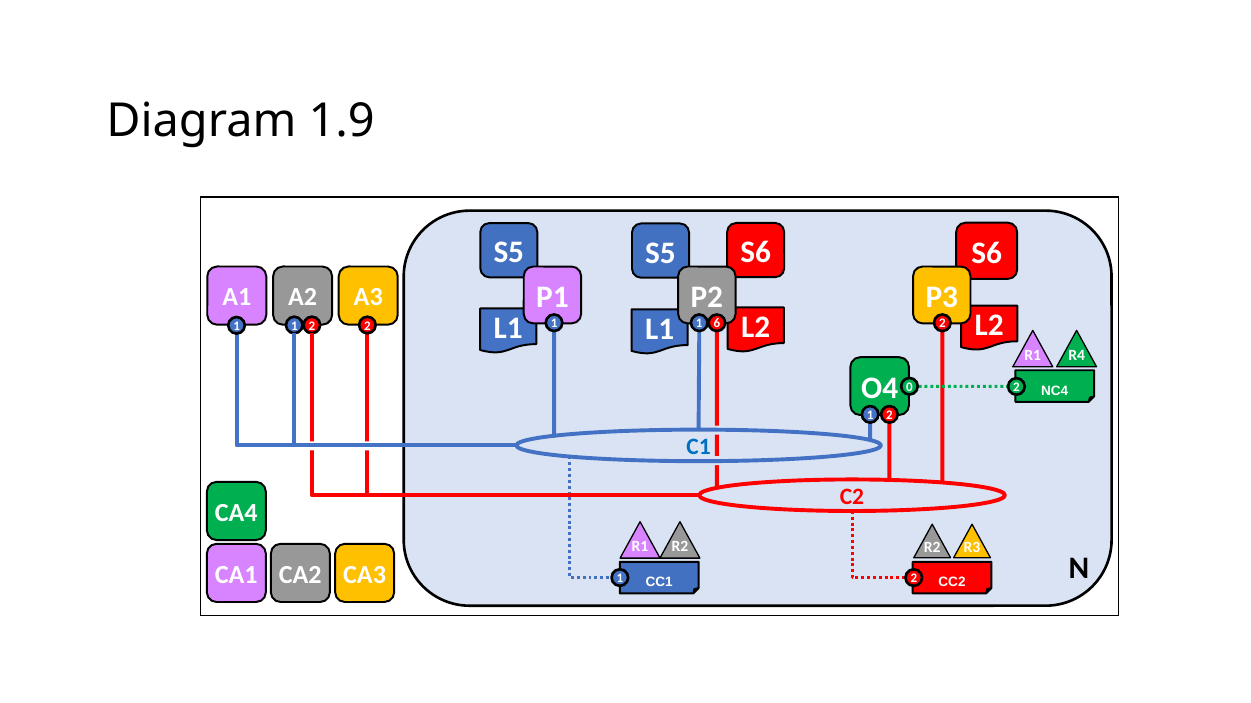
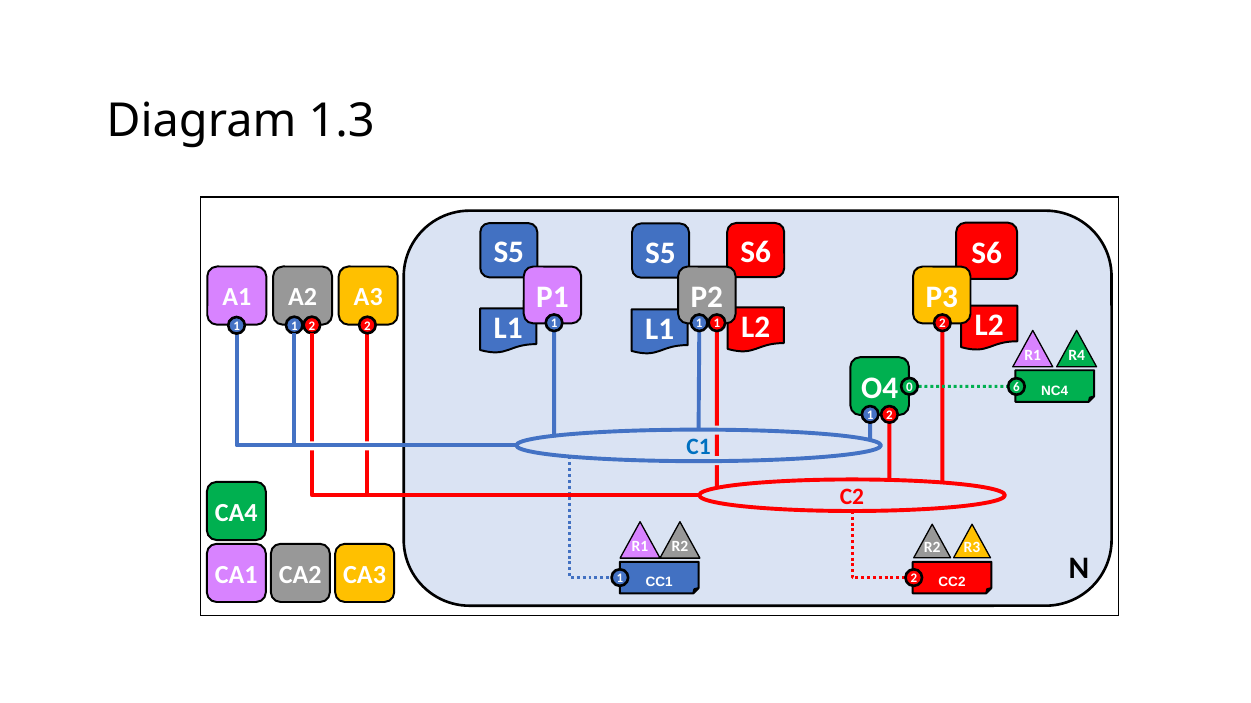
1.9: 1.9 -> 1.3 (342, 121)
6: 6 -> 1 (717, 324)
0 2: 2 -> 6 (1016, 388)
